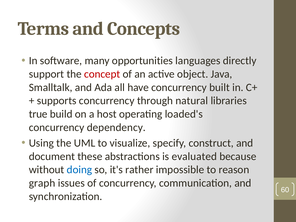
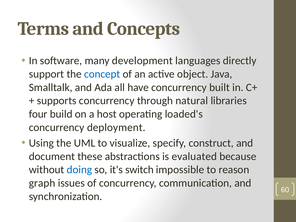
opportunities: opportunities -> development (142, 61)
concept colour: red -> blue (102, 74)
true: true -> four (38, 114)
dependency: dependency -> deployment (116, 127)
rather: rather -> switch (139, 170)
